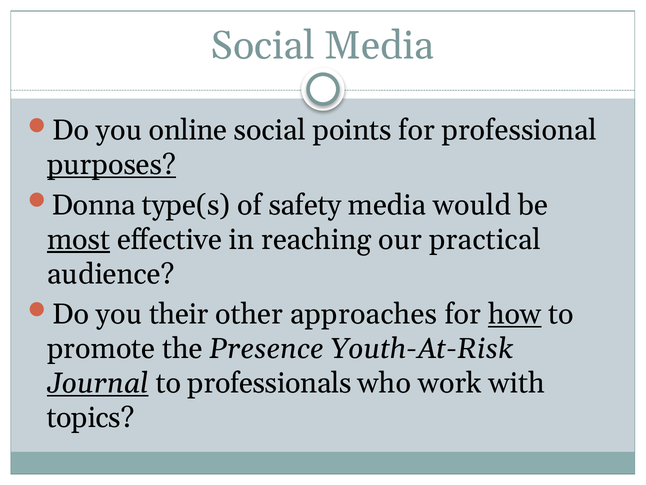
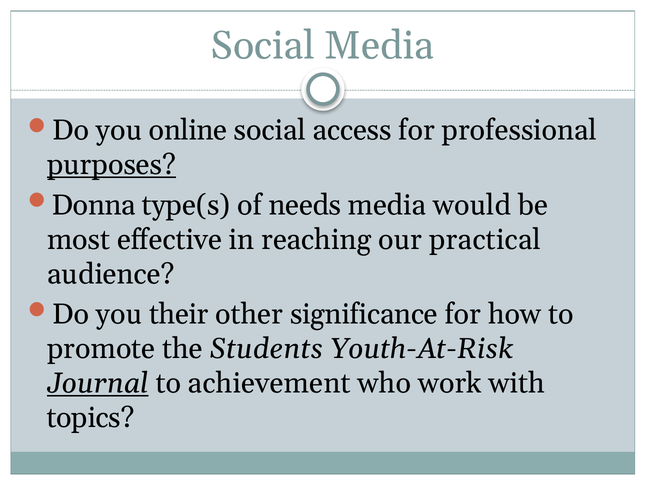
points: points -> access (352, 130)
safety: safety -> needs (305, 205)
most underline: present -> none (79, 239)
approaches: approaches -> significance (364, 314)
how underline: present -> none (515, 314)
Presence: Presence -> Students (267, 349)
professionals: professionals -> achievement (269, 383)
